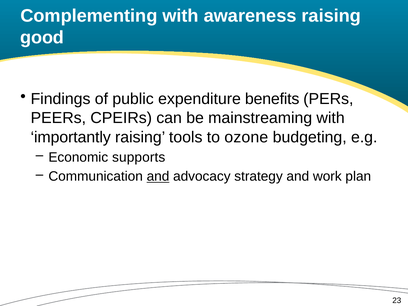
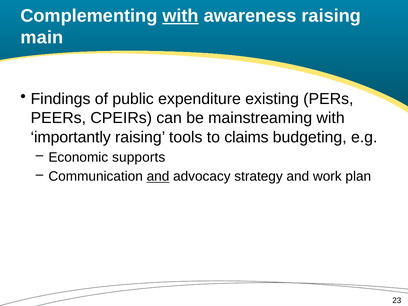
with underline: none -> present (181, 16)
good: good -> main (42, 38)
benefits: benefits -> existing (272, 99)
ozone: ozone -> claims (246, 137)
